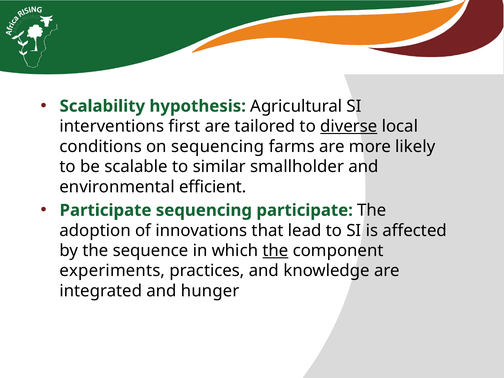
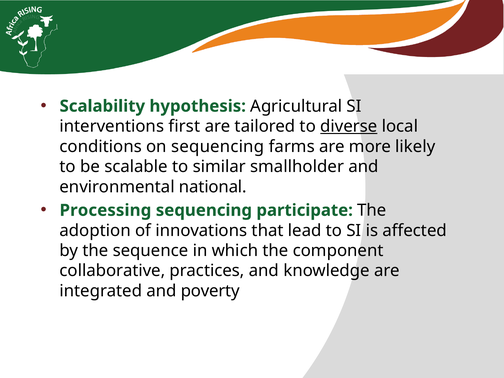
efficient: efficient -> national (213, 187)
Participate: Participate -> Processing (105, 210)
the underline: present -> none (275, 251)
experiments: experiments -> collaborative (112, 271)
hunger: hunger -> poverty (210, 291)
